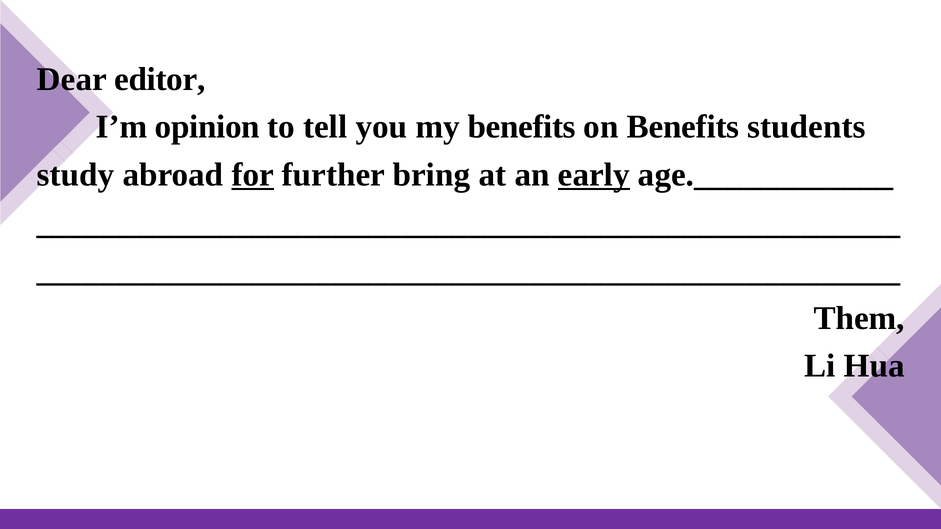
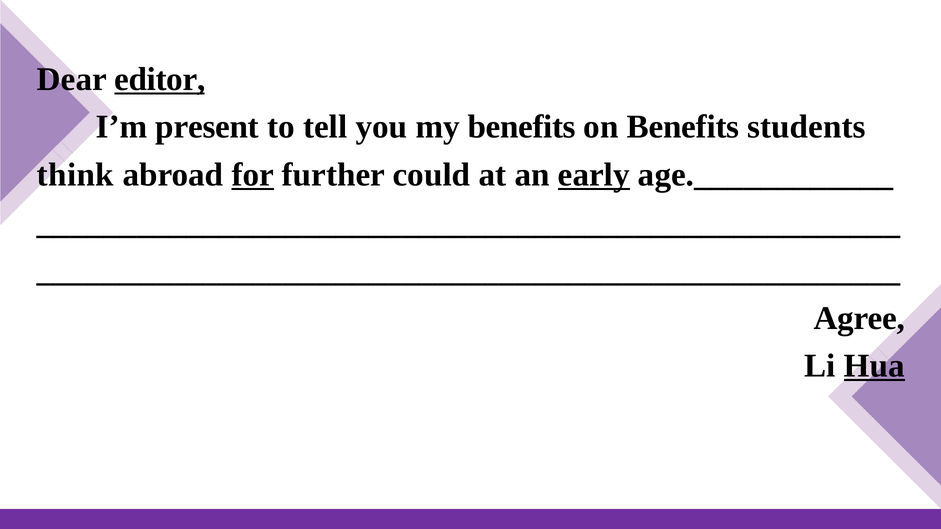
editor underline: none -> present (160, 79)
opinion: opinion -> present (207, 127)
study: study -> think (75, 175)
bring: bring -> could (432, 175)
Them: Them -> Agree (859, 318)
Hua underline: none -> present (874, 366)
